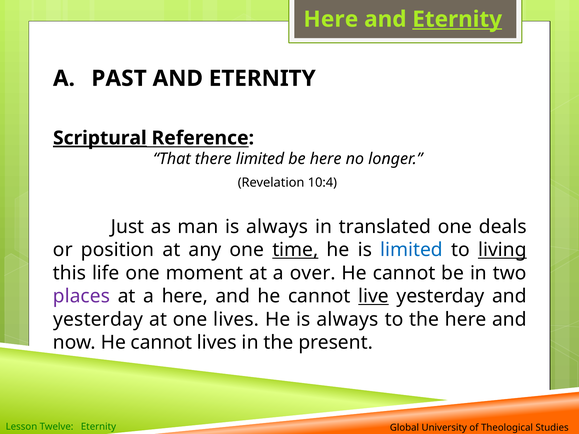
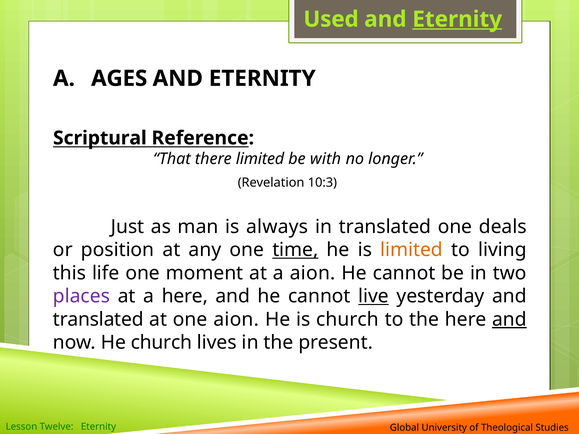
Here: Here -> Used (331, 19)
PAST: PAST -> AGES (119, 78)
Scriptural underline: present -> none (100, 138)
be here: here -> with (326, 159)
10:4: 10:4 -> 10:3 (322, 183)
limited colour: blue -> orange (412, 250)
living underline: present -> none (502, 250)
a over: over -> aion (313, 273)
yesterday: yesterday -> translated (98, 320)
one lives: lives -> aion (236, 320)
He is always: always -> church (348, 320)
and underline: none -> present (509, 320)
now He cannot: cannot -> church (161, 343)
